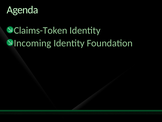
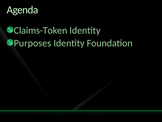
Incoming: Incoming -> Purposes (32, 43)
